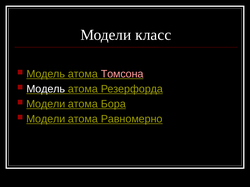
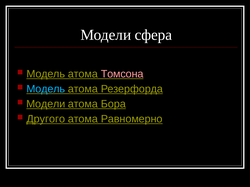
класс: класс -> сфера (153, 35)
Модель colour: white -> light blue (46, 89)
Модели: Модели -> Другого (46, 119)
